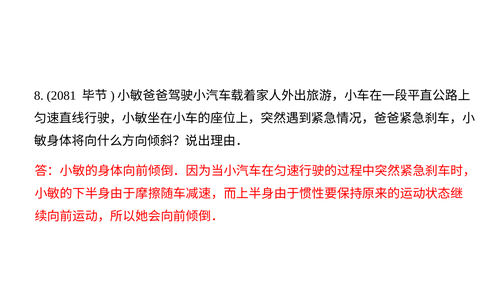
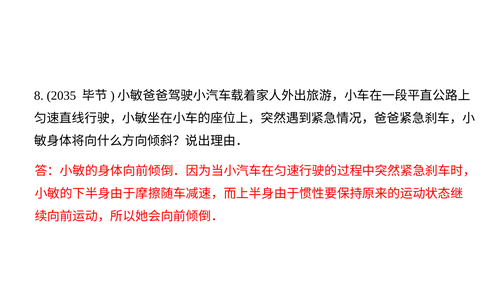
2081: 2081 -> 2035 (61, 96)
